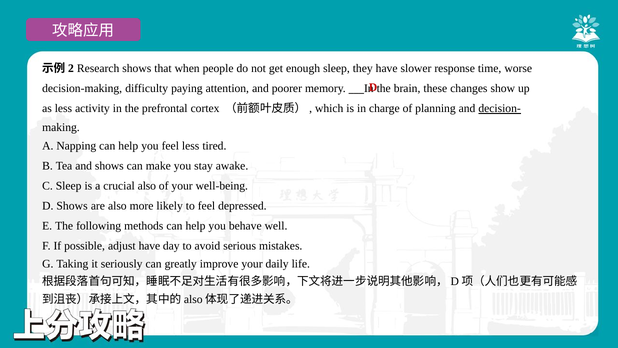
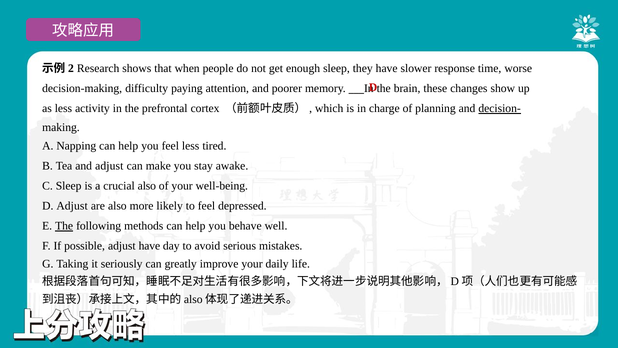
and shows: shows -> adjust (109, 166)
D Shows: Shows -> Adjust (72, 206)
The underline: none -> present (64, 226)
